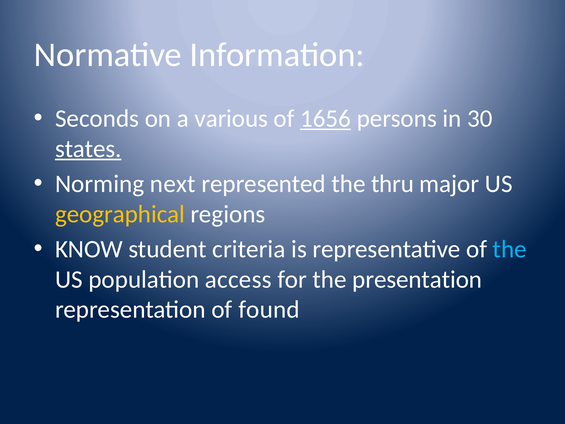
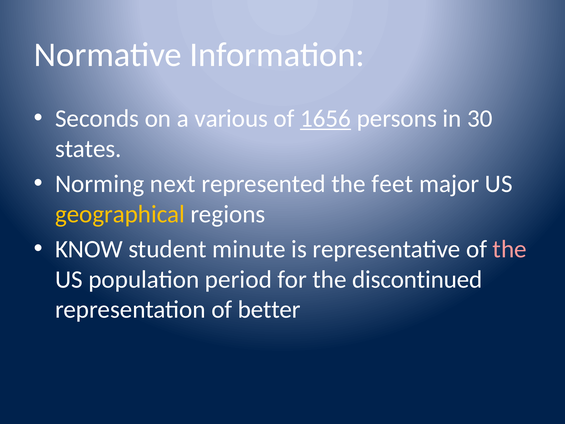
states underline: present -> none (88, 149)
thru: thru -> feet (392, 184)
criteria: criteria -> minute (249, 249)
the colour: light blue -> pink (510, 249)
access: access -> period (238, 279)
presentation: presentation -> discontinued (417, 279)
found: found -> better (269, 309)
